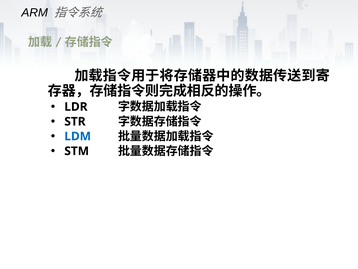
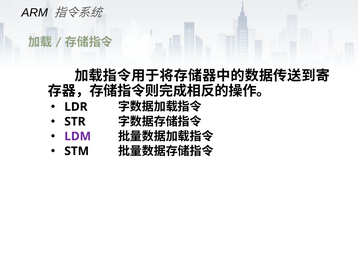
LDM colour: blue -> purple (78, 136)
